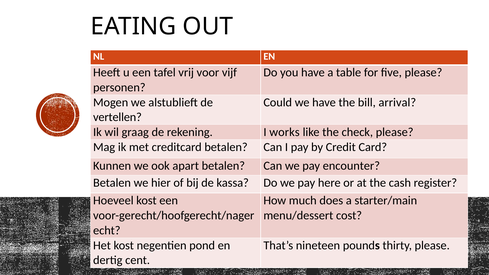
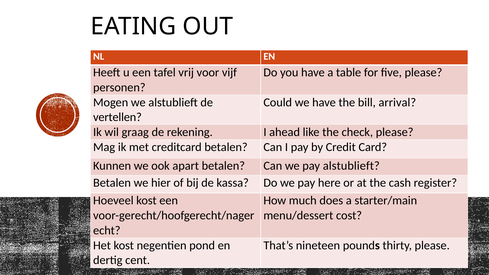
works: works -> ahead (285, 132)
pay encounter: encounter -> alstublieft (351, 166)
